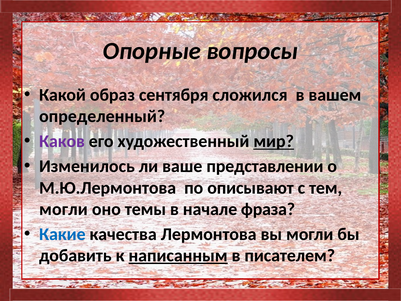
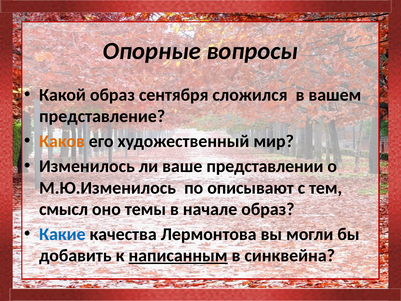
определенный: определенный -> представление (102, 116)
Каков colour: purple -> orange (62, 141)
мир underline: present -> none (274, 141)
М.Ю.Лермонтова: М.Ю.Лермонтова -> М.Ю.Изменилось (108, 188)
могли: могли -> смысл (64, 209)
начале фраза: фраза -> образ (268, 209)
писателем: писателем -> cинквейна (290, 255)
